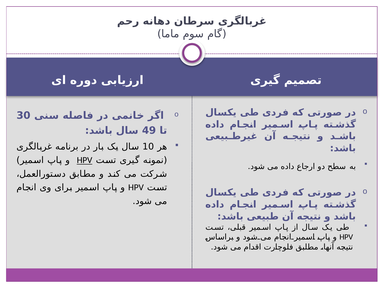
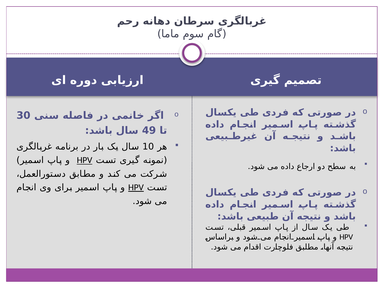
HPV underline: none -> present (136, 187)
